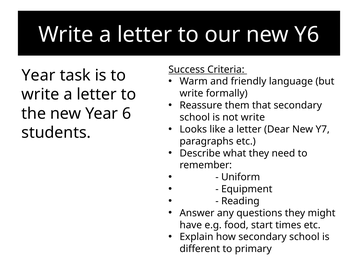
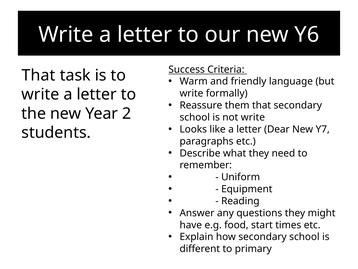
Year: Year -> That (39, 75)
6: 6 -> 2 (127, 113)
